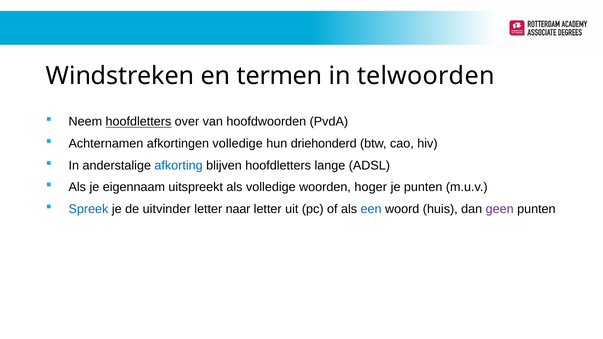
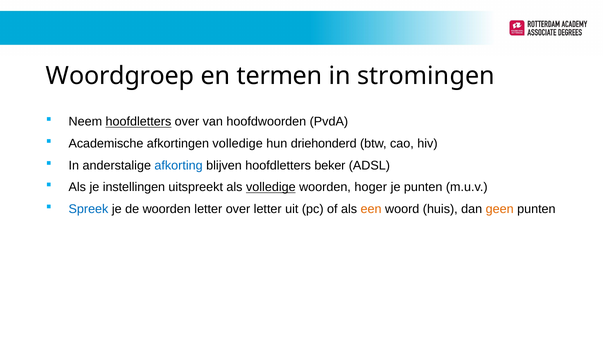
Windstreken: Windstreken -> Woordgroep (120, 76)
telwoorden: telwoorden -> stromingen (426, 76)
Achternamen: Achternamen -> Academische (106, 144)
lange: lange -> beker (330, 166)
eigennaam: eigennaam -> instellingen (134, 187)
volledige underline: none -> present (271, 187)
de uitvinder: uitvinder -> woorden (167, 209)
letter naar: naar -> over (238, 209)
een colour: blue -> orange (371, 209)
geen colour: purple -> orange (500, 209)
